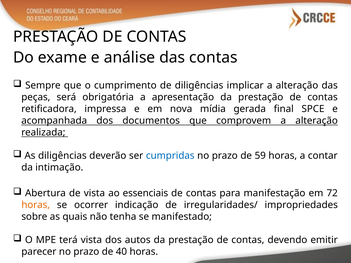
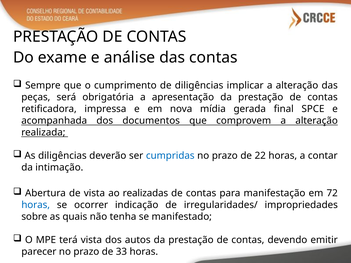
59: 59 -> 22 (260, 156)
essenciais: essenciais -> realizadas (145, 193)
horas colour: orange -> blue (36, 205)
40: 40 -> 33 (121, 252)
